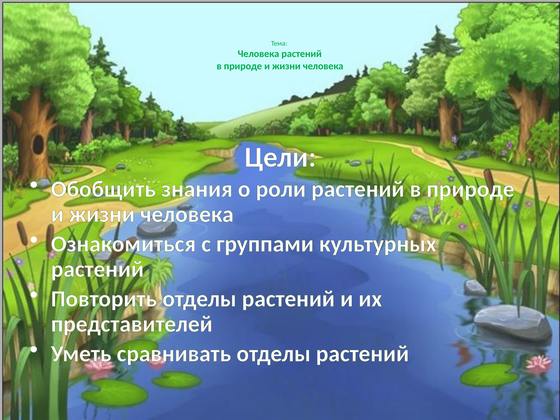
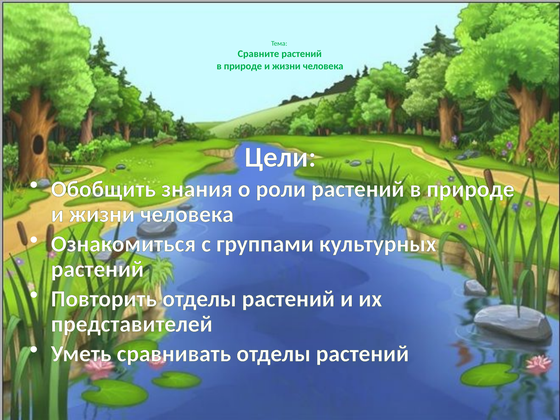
Человека: Человека -> Сравните (258, 54)
